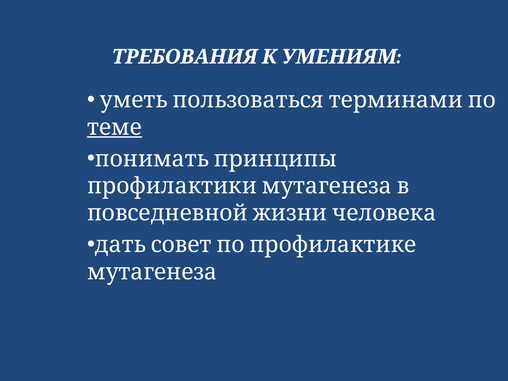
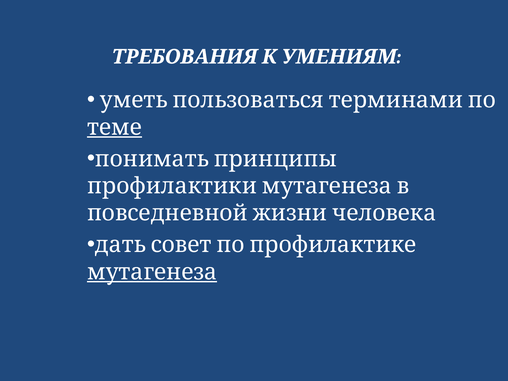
мутагенеза underline: none -> present (152, 272)
